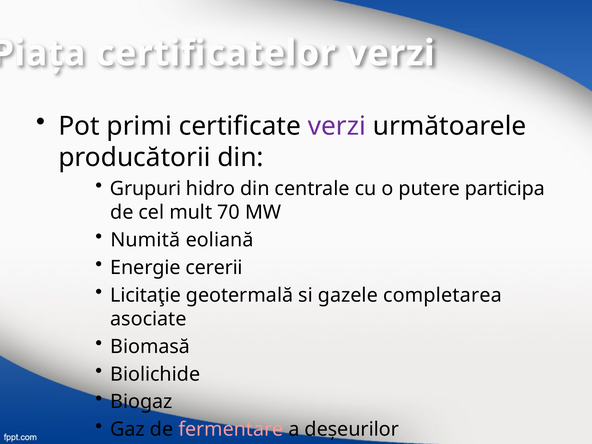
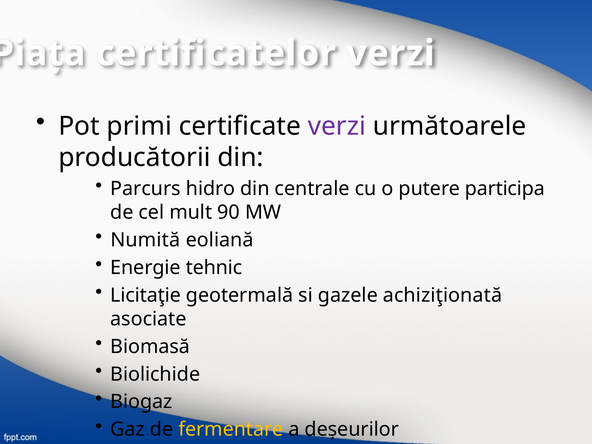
Grupuri: Grupuri -> Parcurs (145, 189)
70: 70 -> 90 (229, 212)
cererii: cererii -> tehnic (214, 268)
completarea: completarea -> achiziţionată (442, 295)
fermentare colour: pink -> yellow (231, 429)
